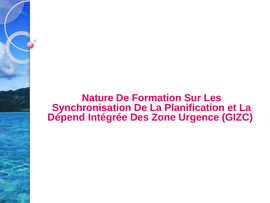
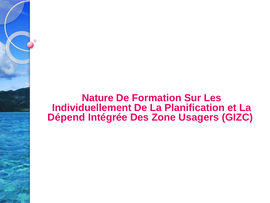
Synchronisation: Synchronisation -> Individuellement (92, 107)
Urgence: Urgence -> Usagers (199, 117)
